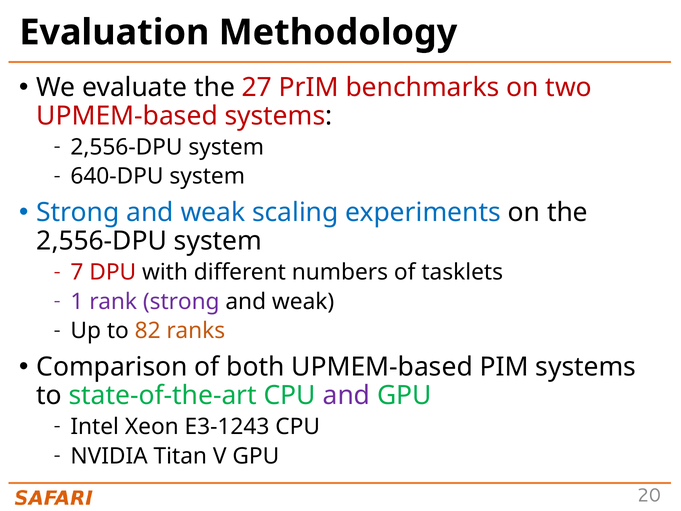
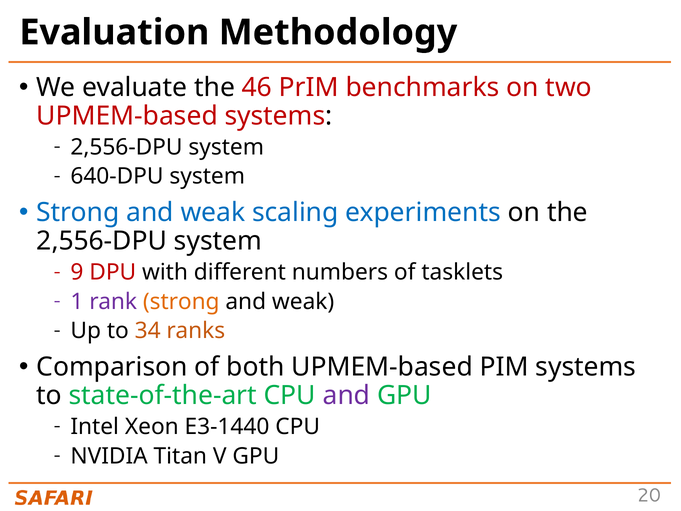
27: 27 -> 46 (257, 87)
7: 7 -> 9 (77, 272)
strong colour: purple -> orange (181, 302)
82: 82 -> 34 (148, 331)
E3-1243: E3-1243 -> E3-1440 (227, 427)
